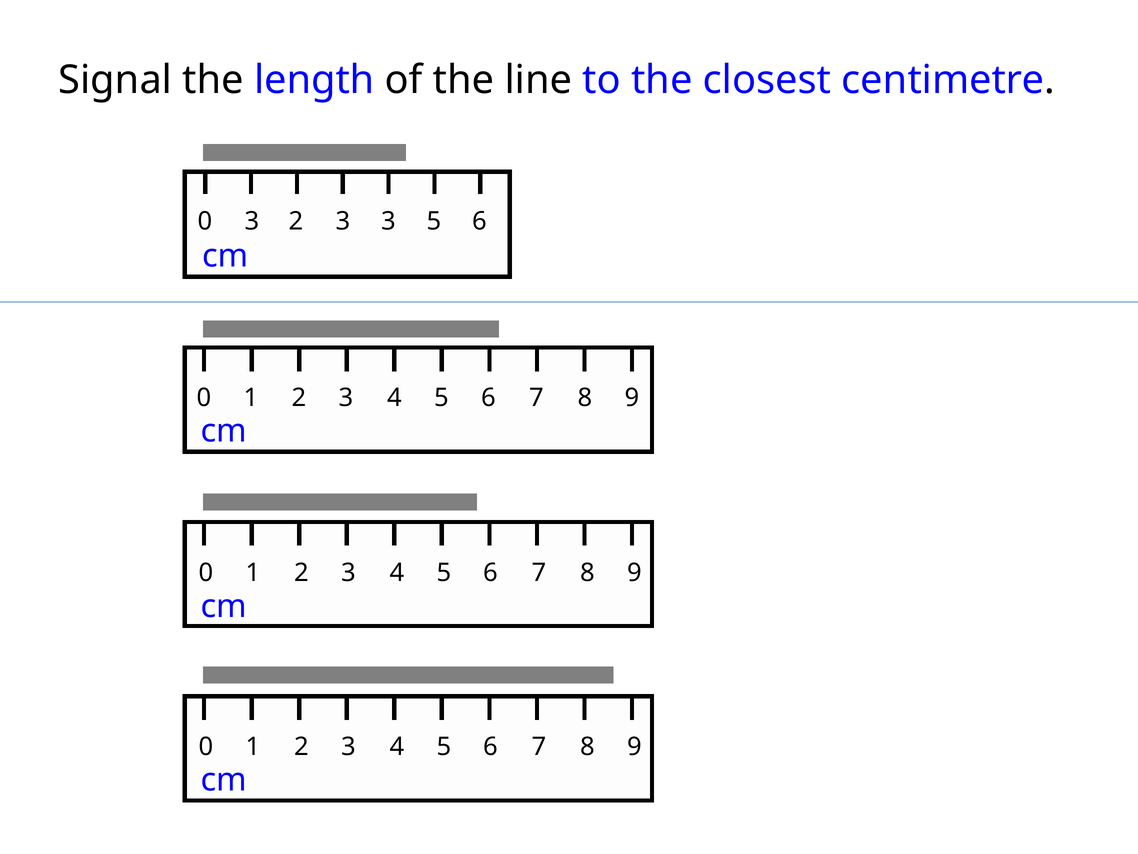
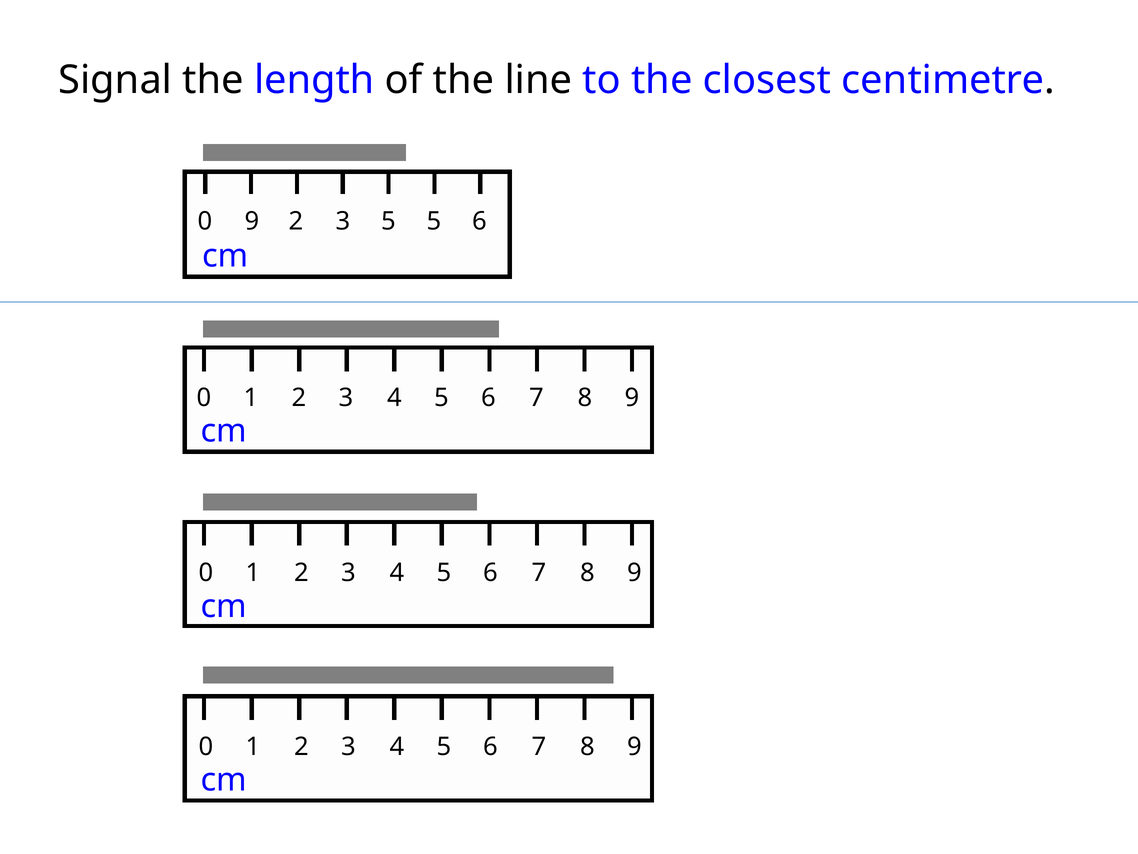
0 3: 3 -> 9 (252, 221)
3 3: 3 -> 5 (388, 221)
